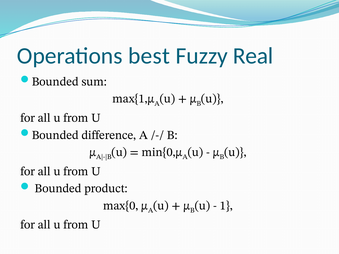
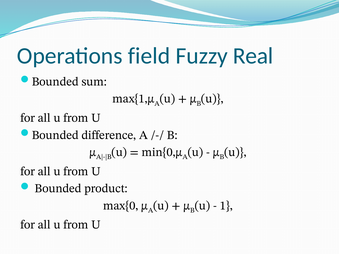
best: best -> field (149, 56)
